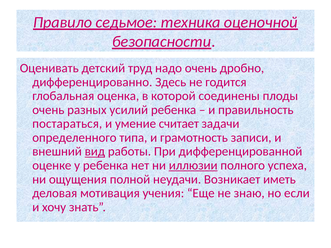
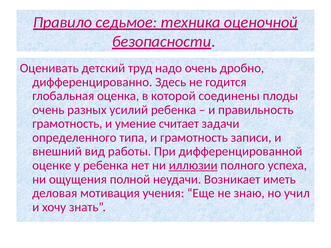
постараться: постараться -> грамотность (67, 124)
вид underline: present -> none (95, 152)
если: если -> учил (297, 193)
